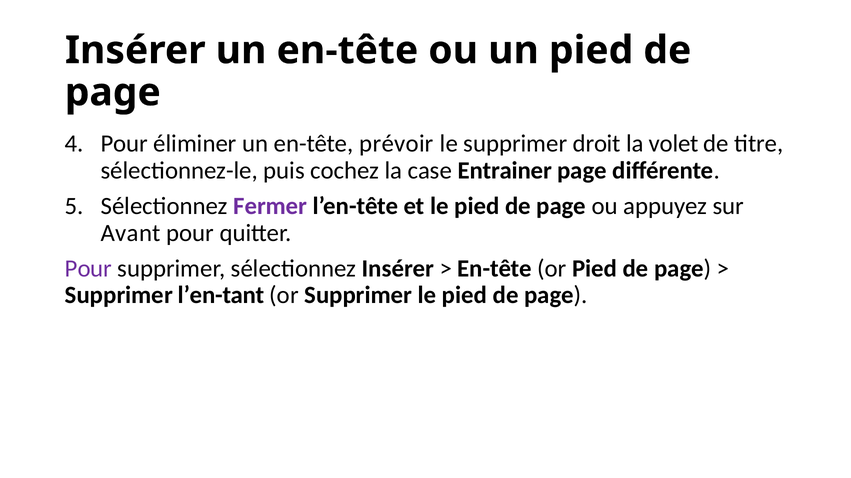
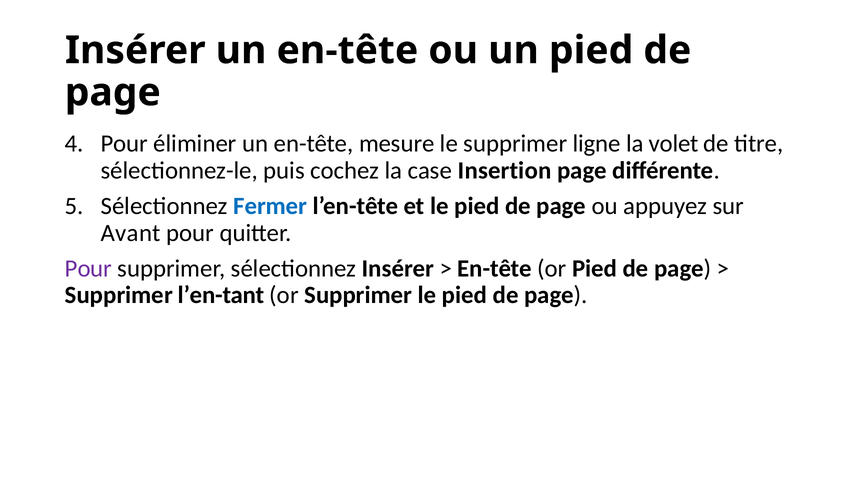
prévoir: prévoir -> mesure (397, 144)
droit: droit -> ligne (597, 144)
Entrainer: Entrainer -> Insertion (505, 171)
Fermer colour: purple -> blue (270, 206)
